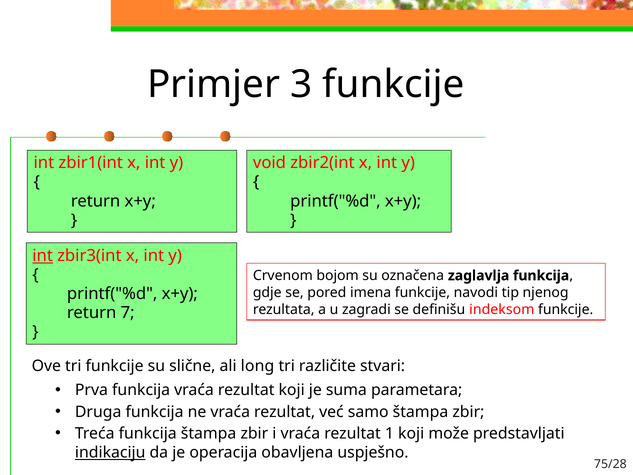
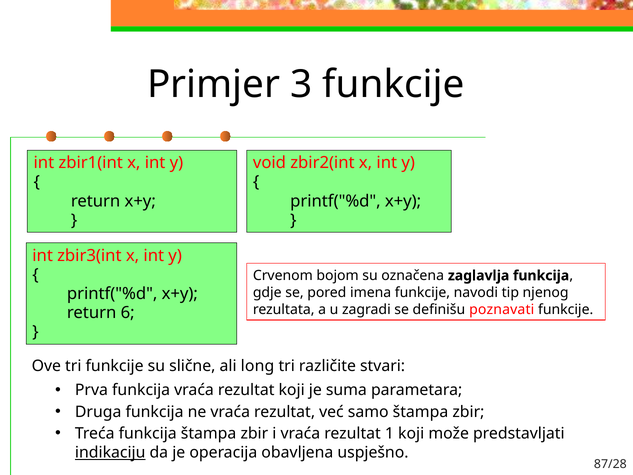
int underline: present -> none (43, 255)
indeksom: indeksom -> poznavati (502, 309)
7: 7 -> 6 (128, 313)
75/28: 75/28 -> 87/28 (610, 464)
